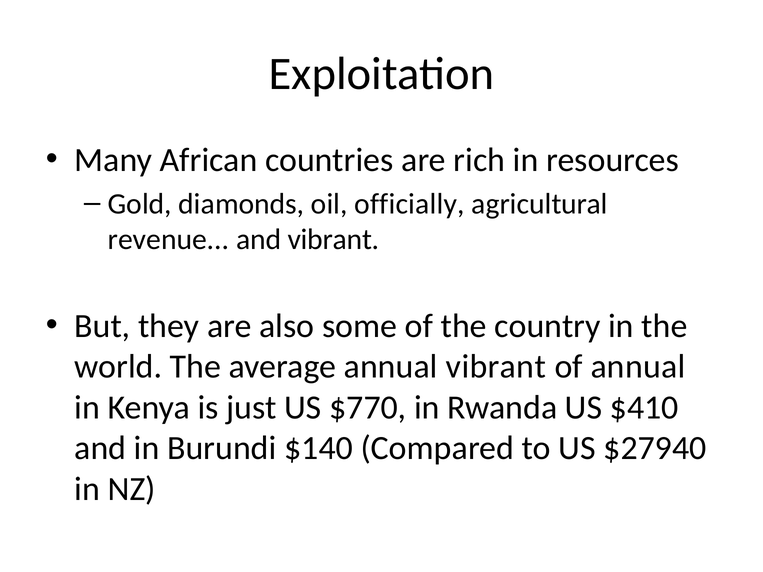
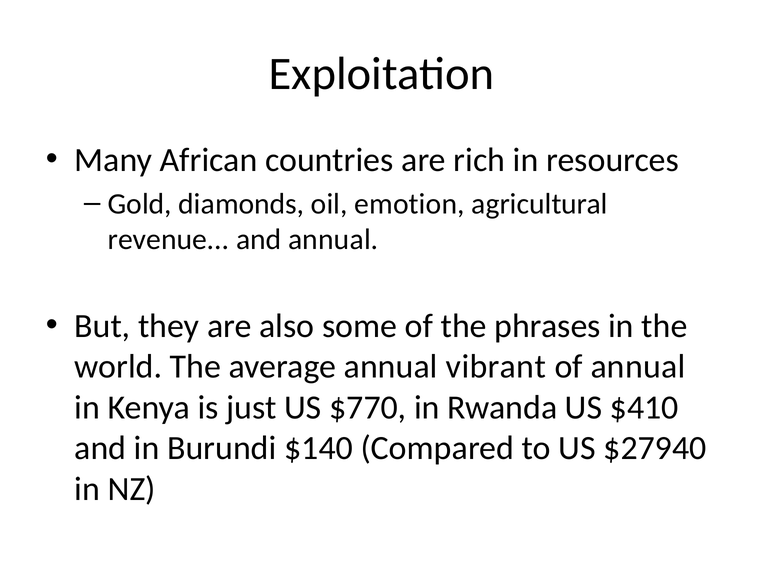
officially: officially -> emotion (409, 204)
and vibrant: vibrant -> annual (333, 239)
country: country -> phrases (547, 326)
